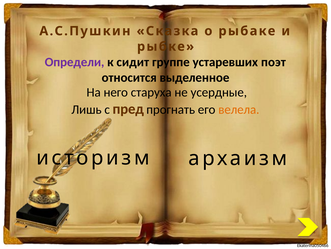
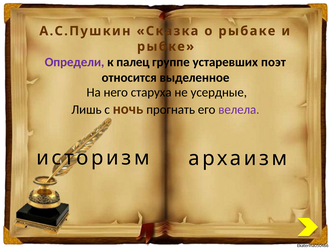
сидит: сидит -> палец (133, 62)
пред: пред -> ночь (128, 109)
велела colour: orange -> purple (239, 109)
